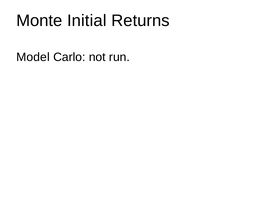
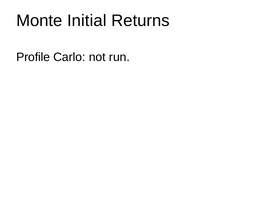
Model: Model -> Profile (33, 57)
